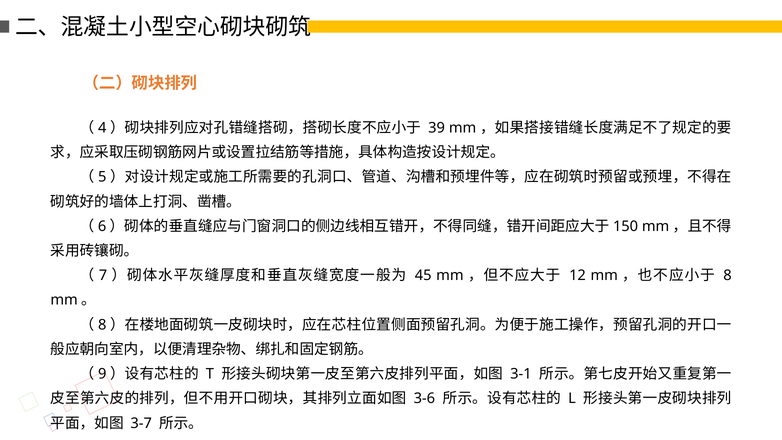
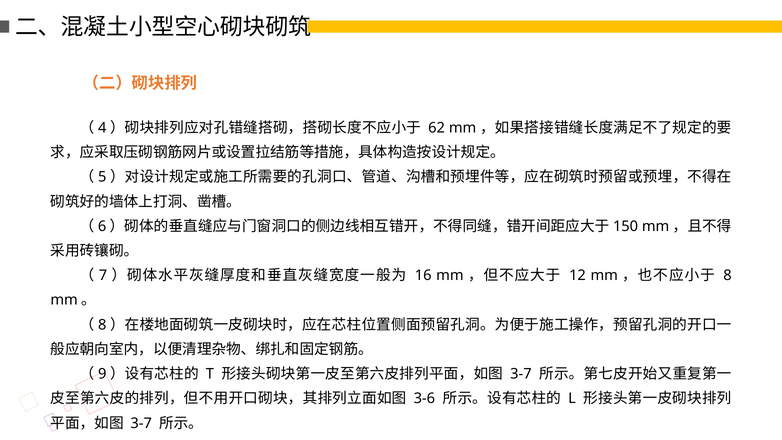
39: 39 -> 62 (437, 128)
45: 45 -> 16 (423, 275)
3-1: 3-1 -> 3-7 (521, 374)
